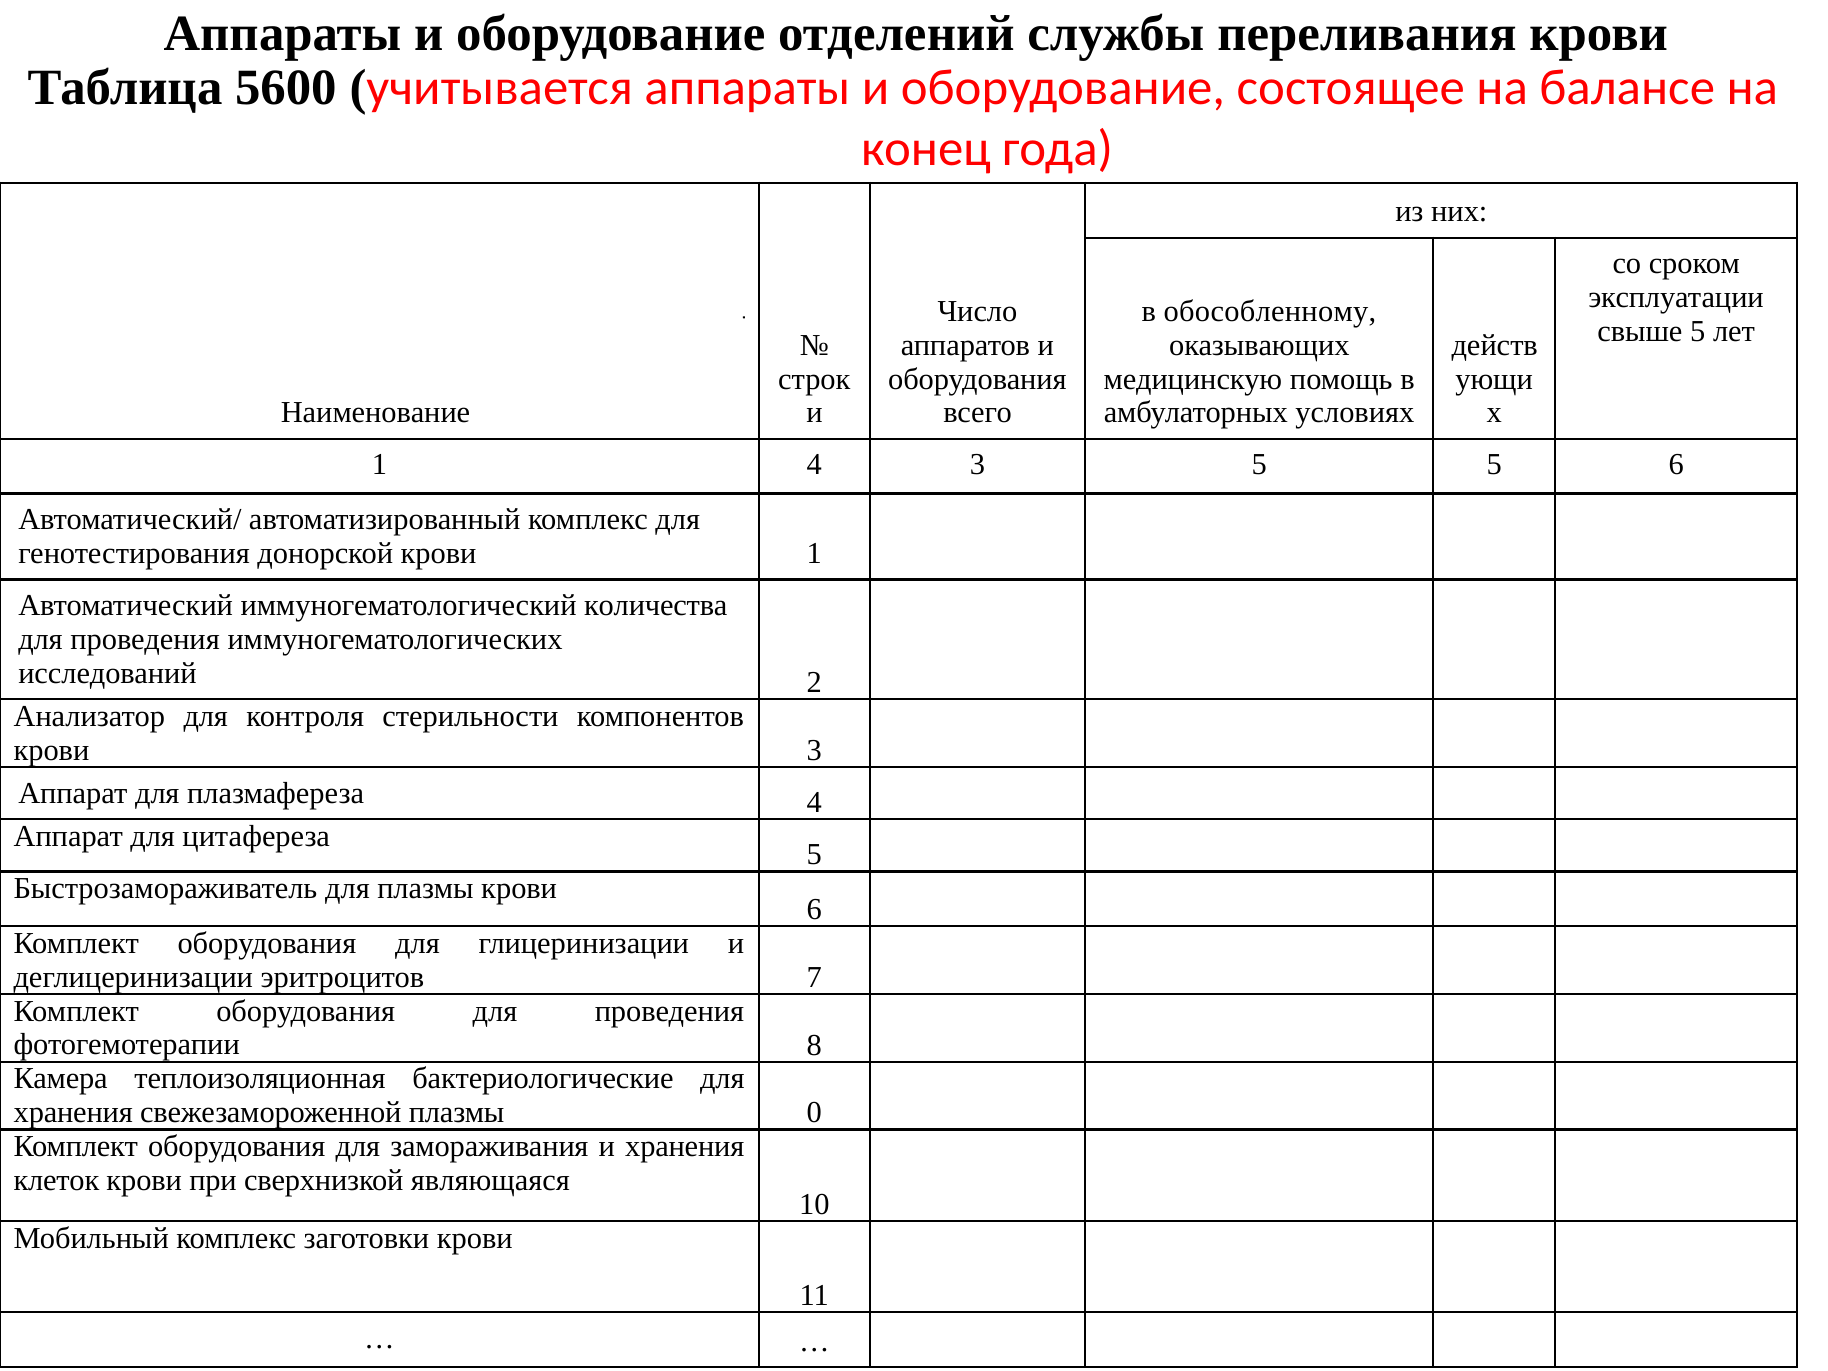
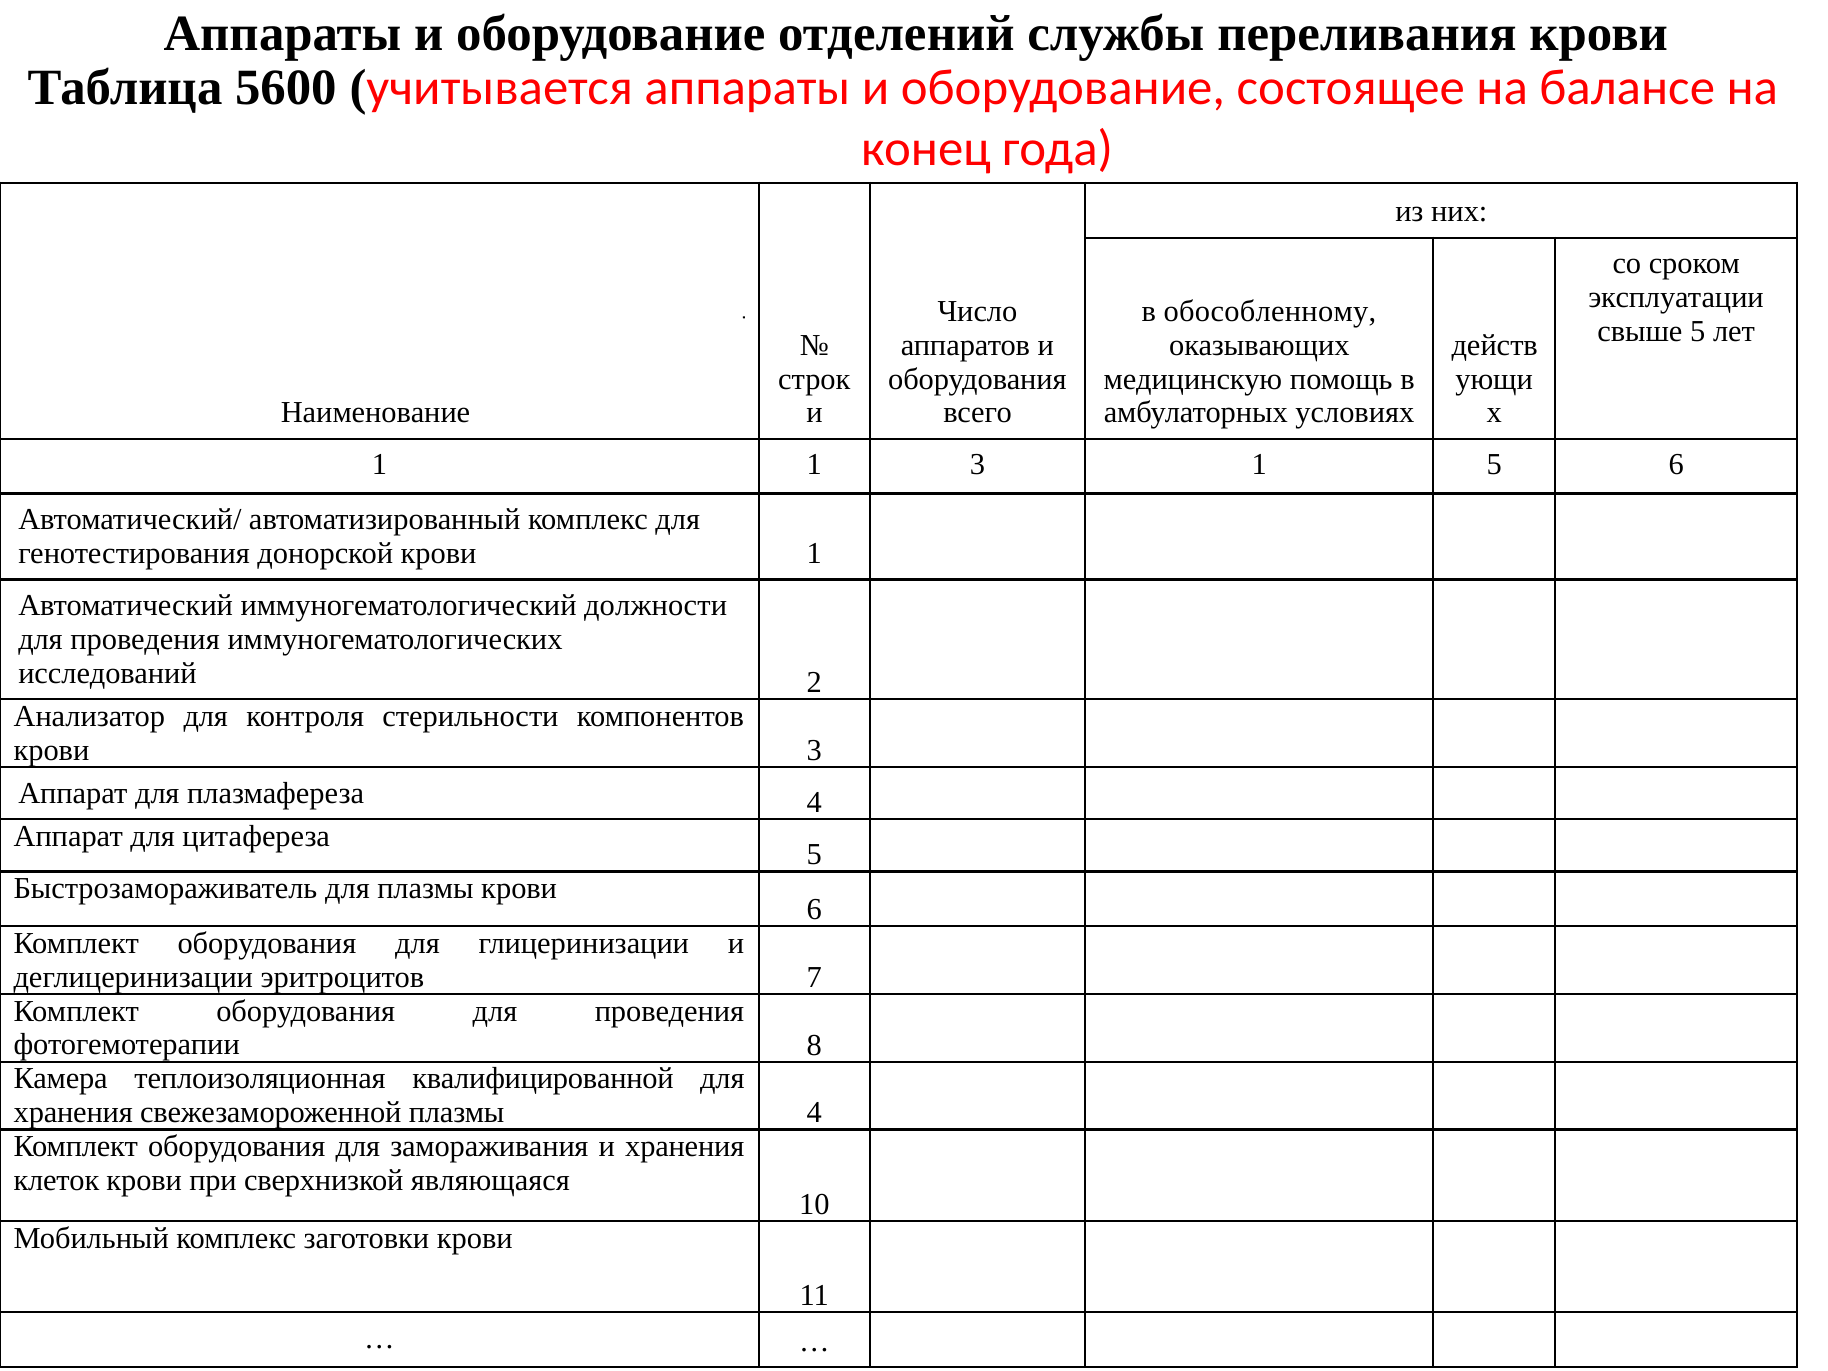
1 4: 4 -> 1 (814, 465)
3 5: 5 -> 1 (1259, 465)
количества: количества -> должности (656, 606)
бактериологические: бактериологические -> квалифицированной (543, 1079)
плазмы 0: 0 -> 4 (814, 1113)
